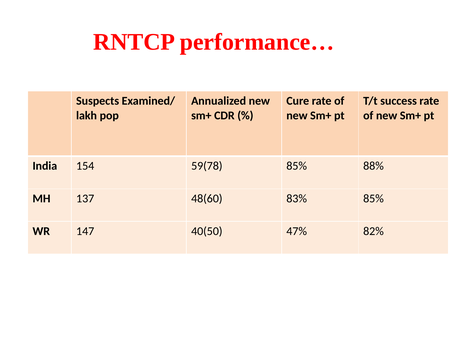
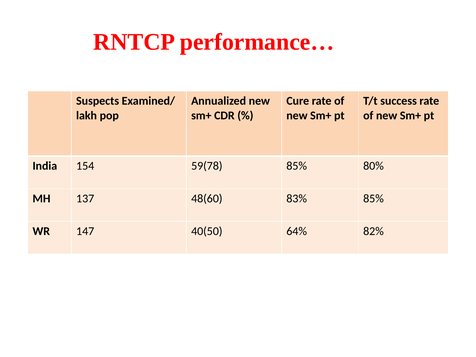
88%: 88% -> 80% (373, 166)
47%: 47% -> 64% (297, 231)
